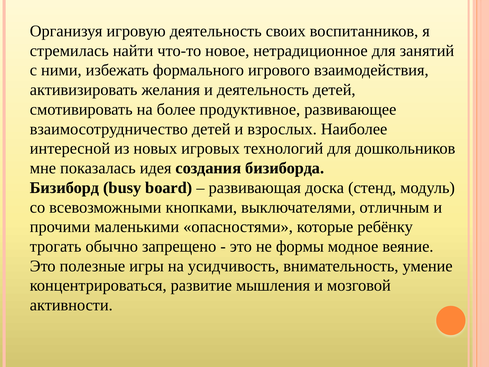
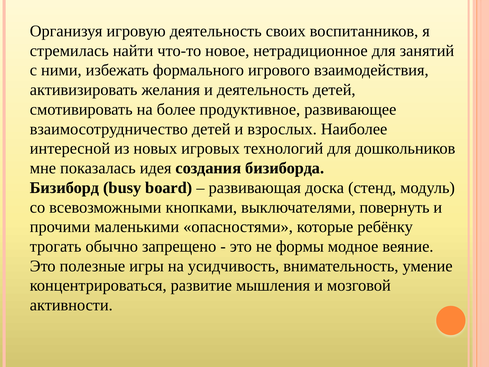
отличным: отличным -> повернуть (395, 207)
